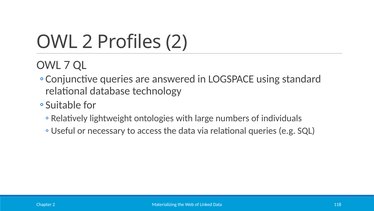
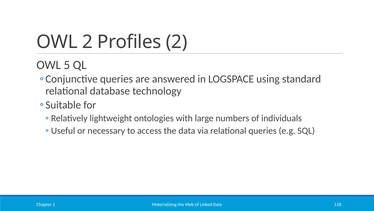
7: 7 -> 5 (67, 65)
